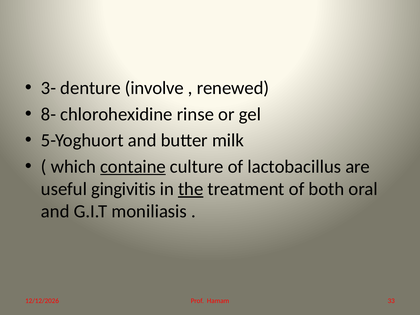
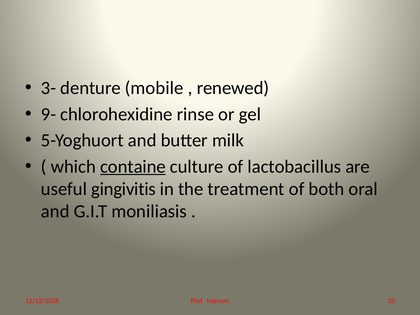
involve: involve -> mobile (154, 88)
8-: 8- -> 9- (49, 114)
the underline: present -> none (191, 189)
